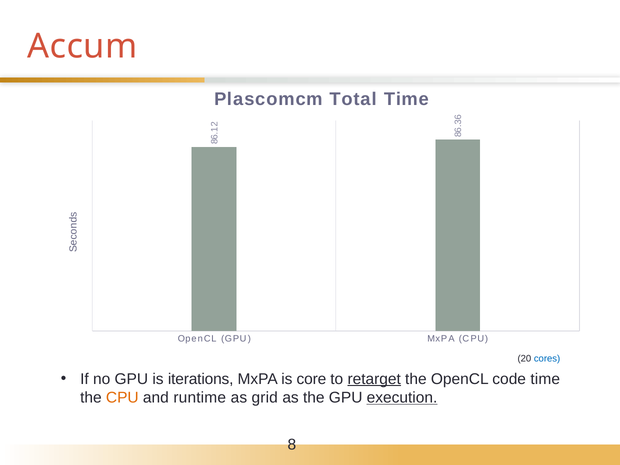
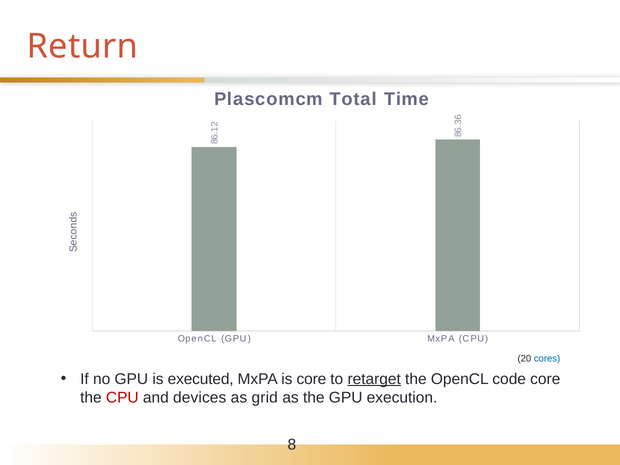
Accum: Accum -> Return (82, 46)
iterations: iterations -> executed (201, 379)
code time: time -> core (545, 379)
CPU colour: orange -> red (122, 398)
runtime: runtime -> devices (200, 398)
execution underline: present -> none (402, 398)
